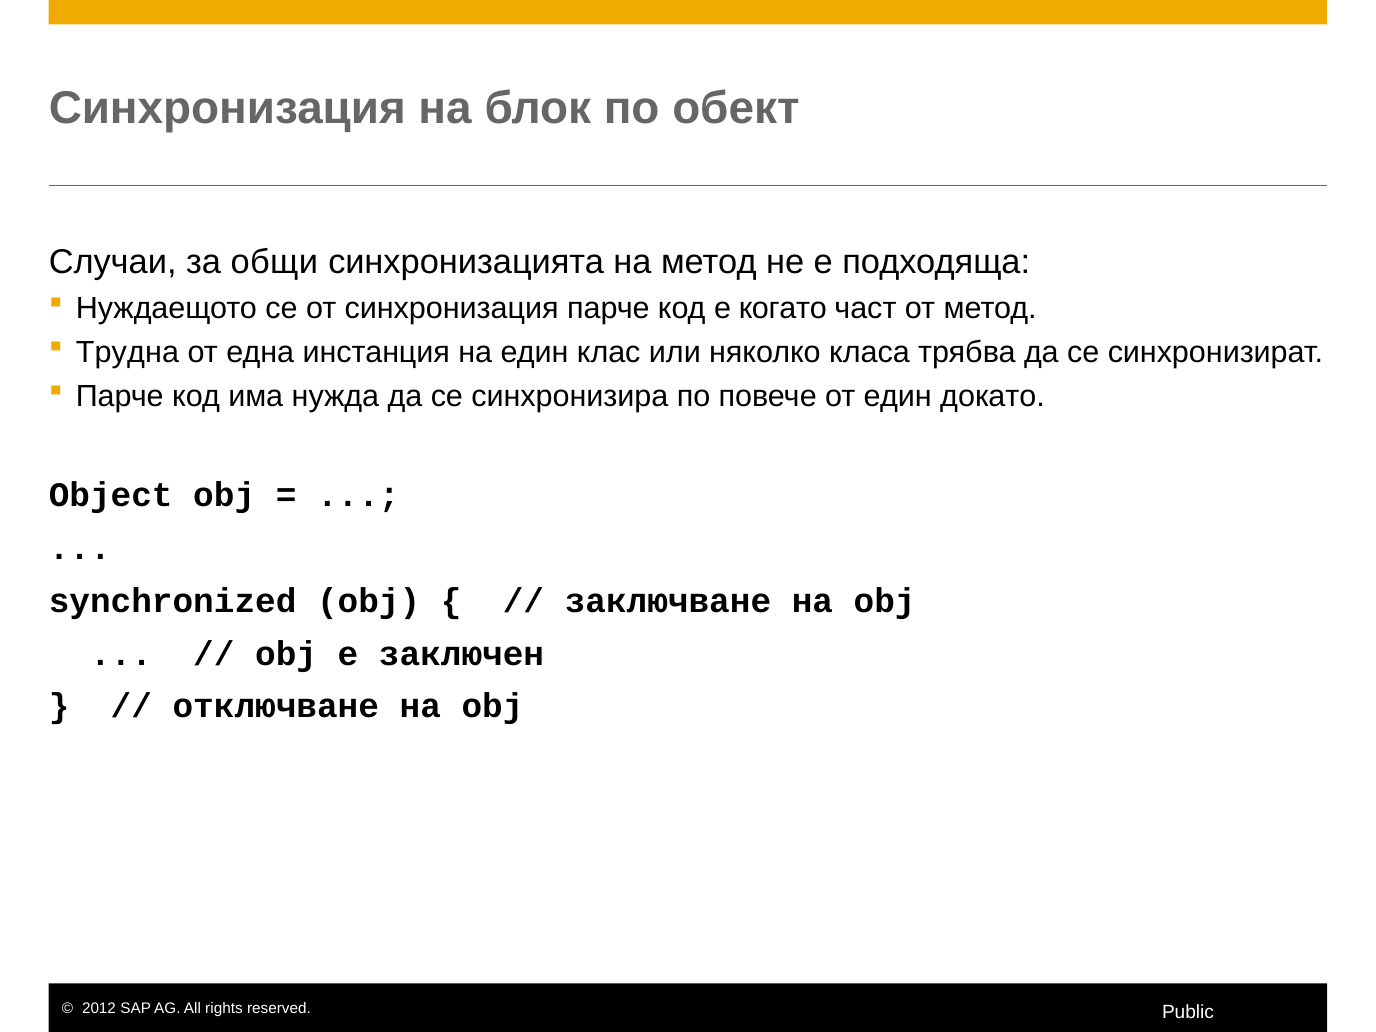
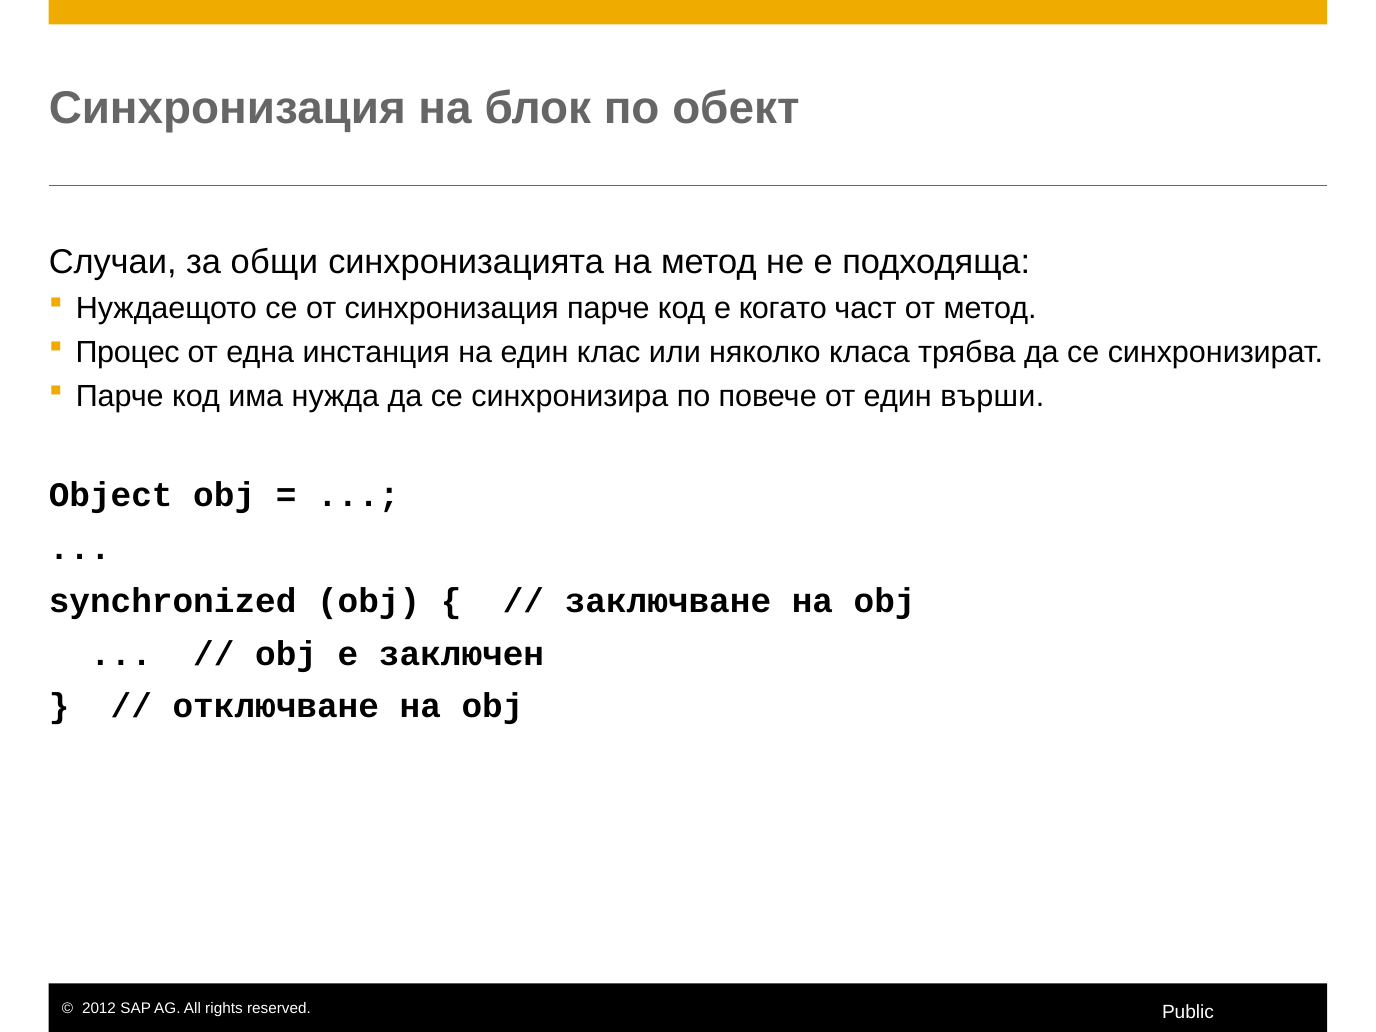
Трудна: Трудна -> Процес (128, 352)
докато: докато -> върши (992, 397)
